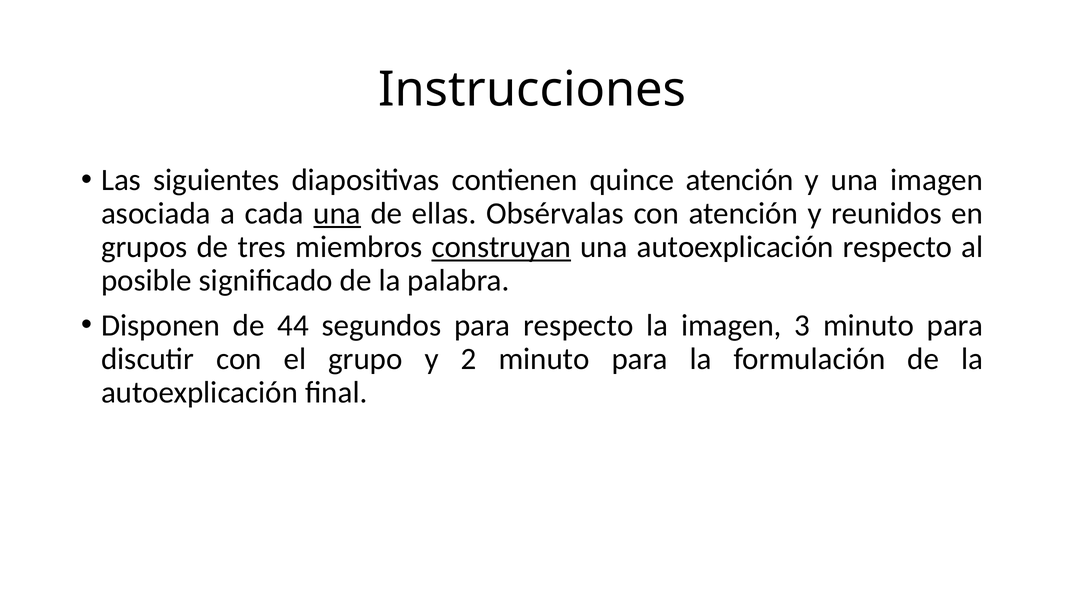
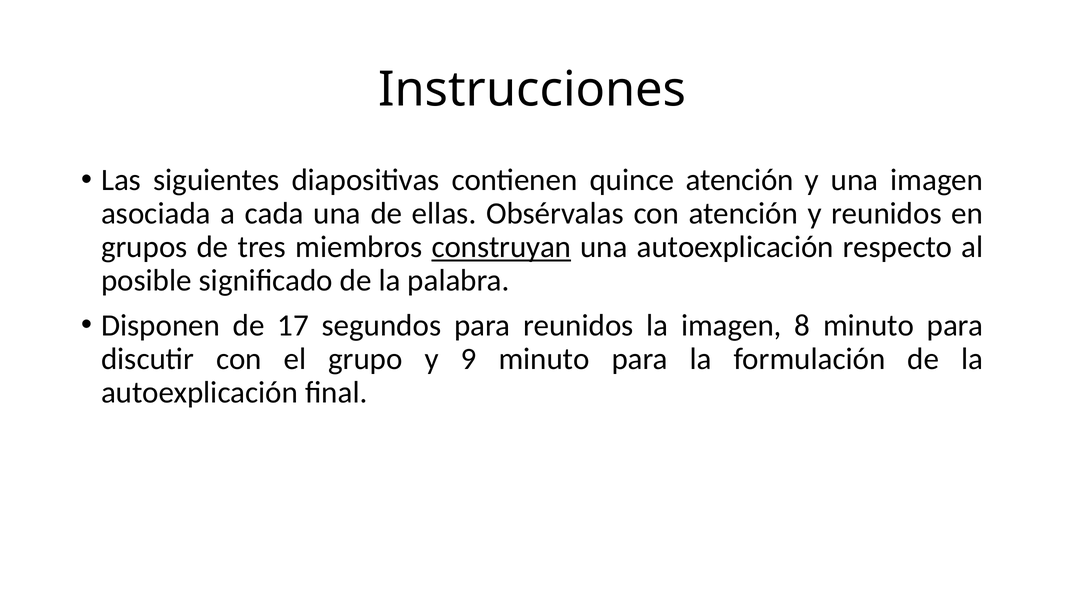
una underline: present -> none (337, 214)
44: 44 -> 17 (293, 325)
para respecto: respecto -> reunidos (578, 325)
3: 3 -> 8 (802, 325)
2: 2 -> 9 (469, 359)
